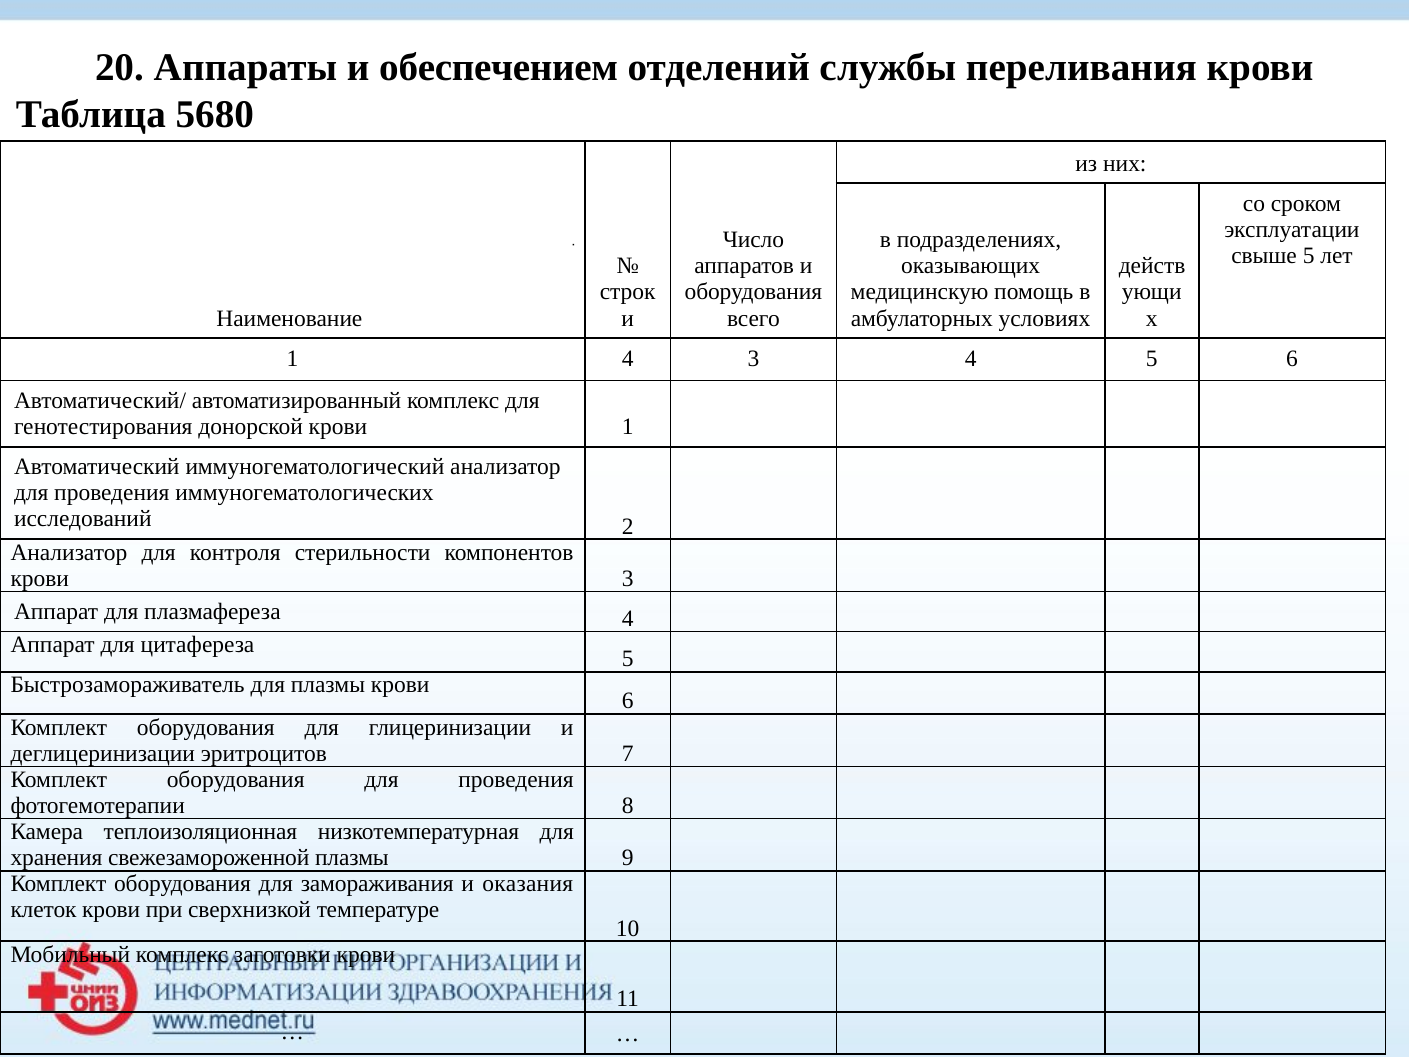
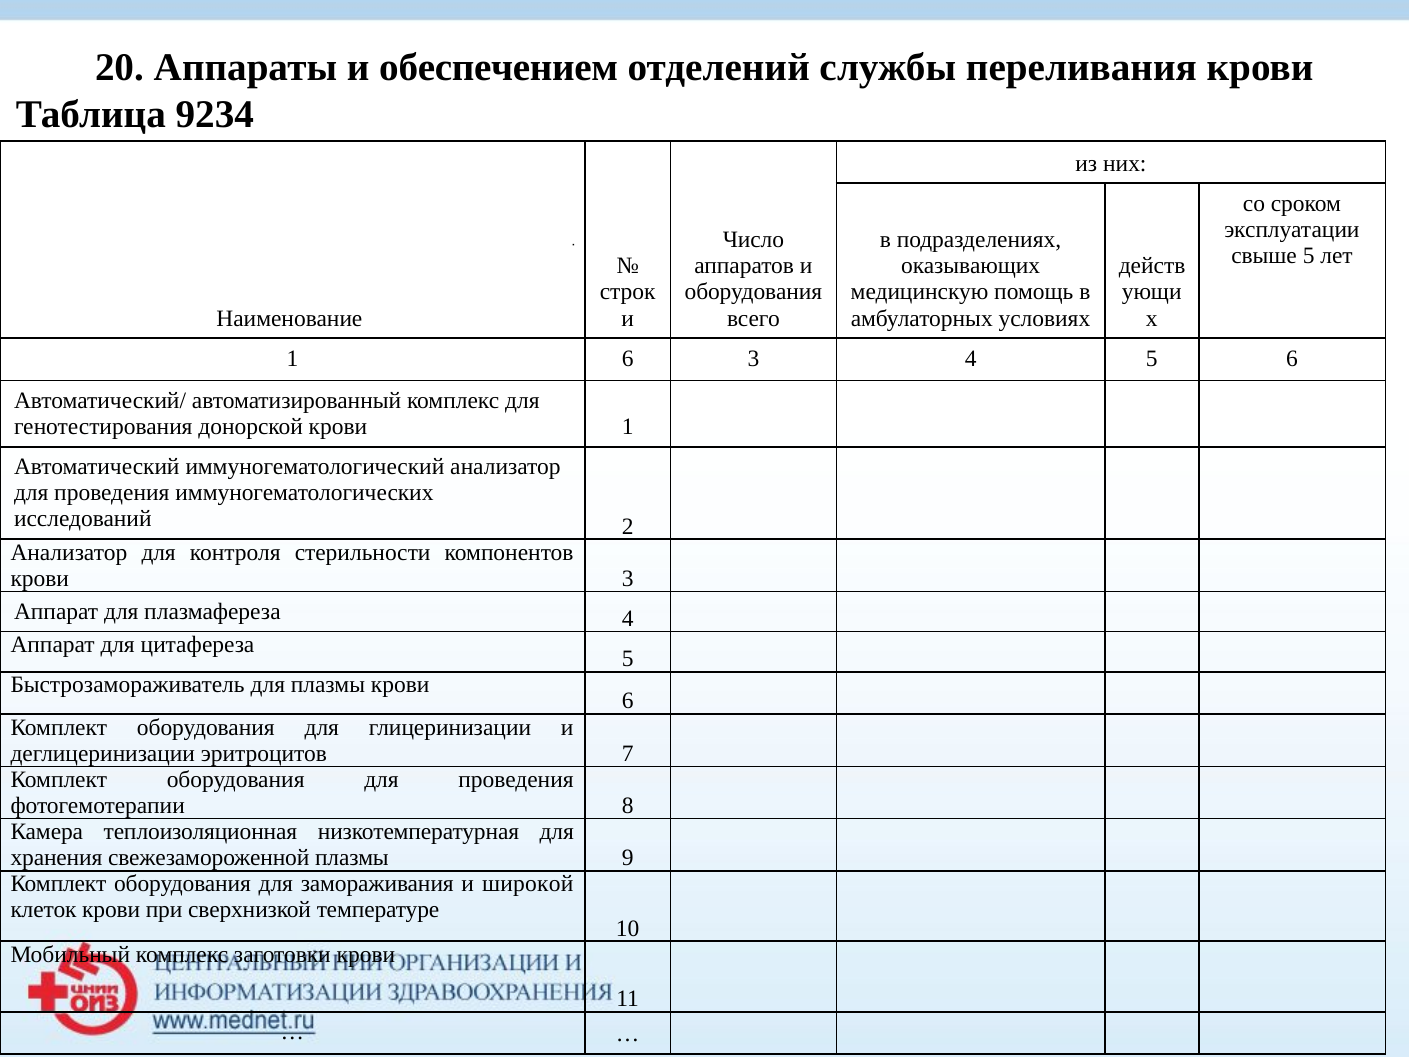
5680: 5680 -> 9234 (215, 114)
1 4: 4 -> 6 (628, 358)
оказания: оказания -> широкой (528, 884)
